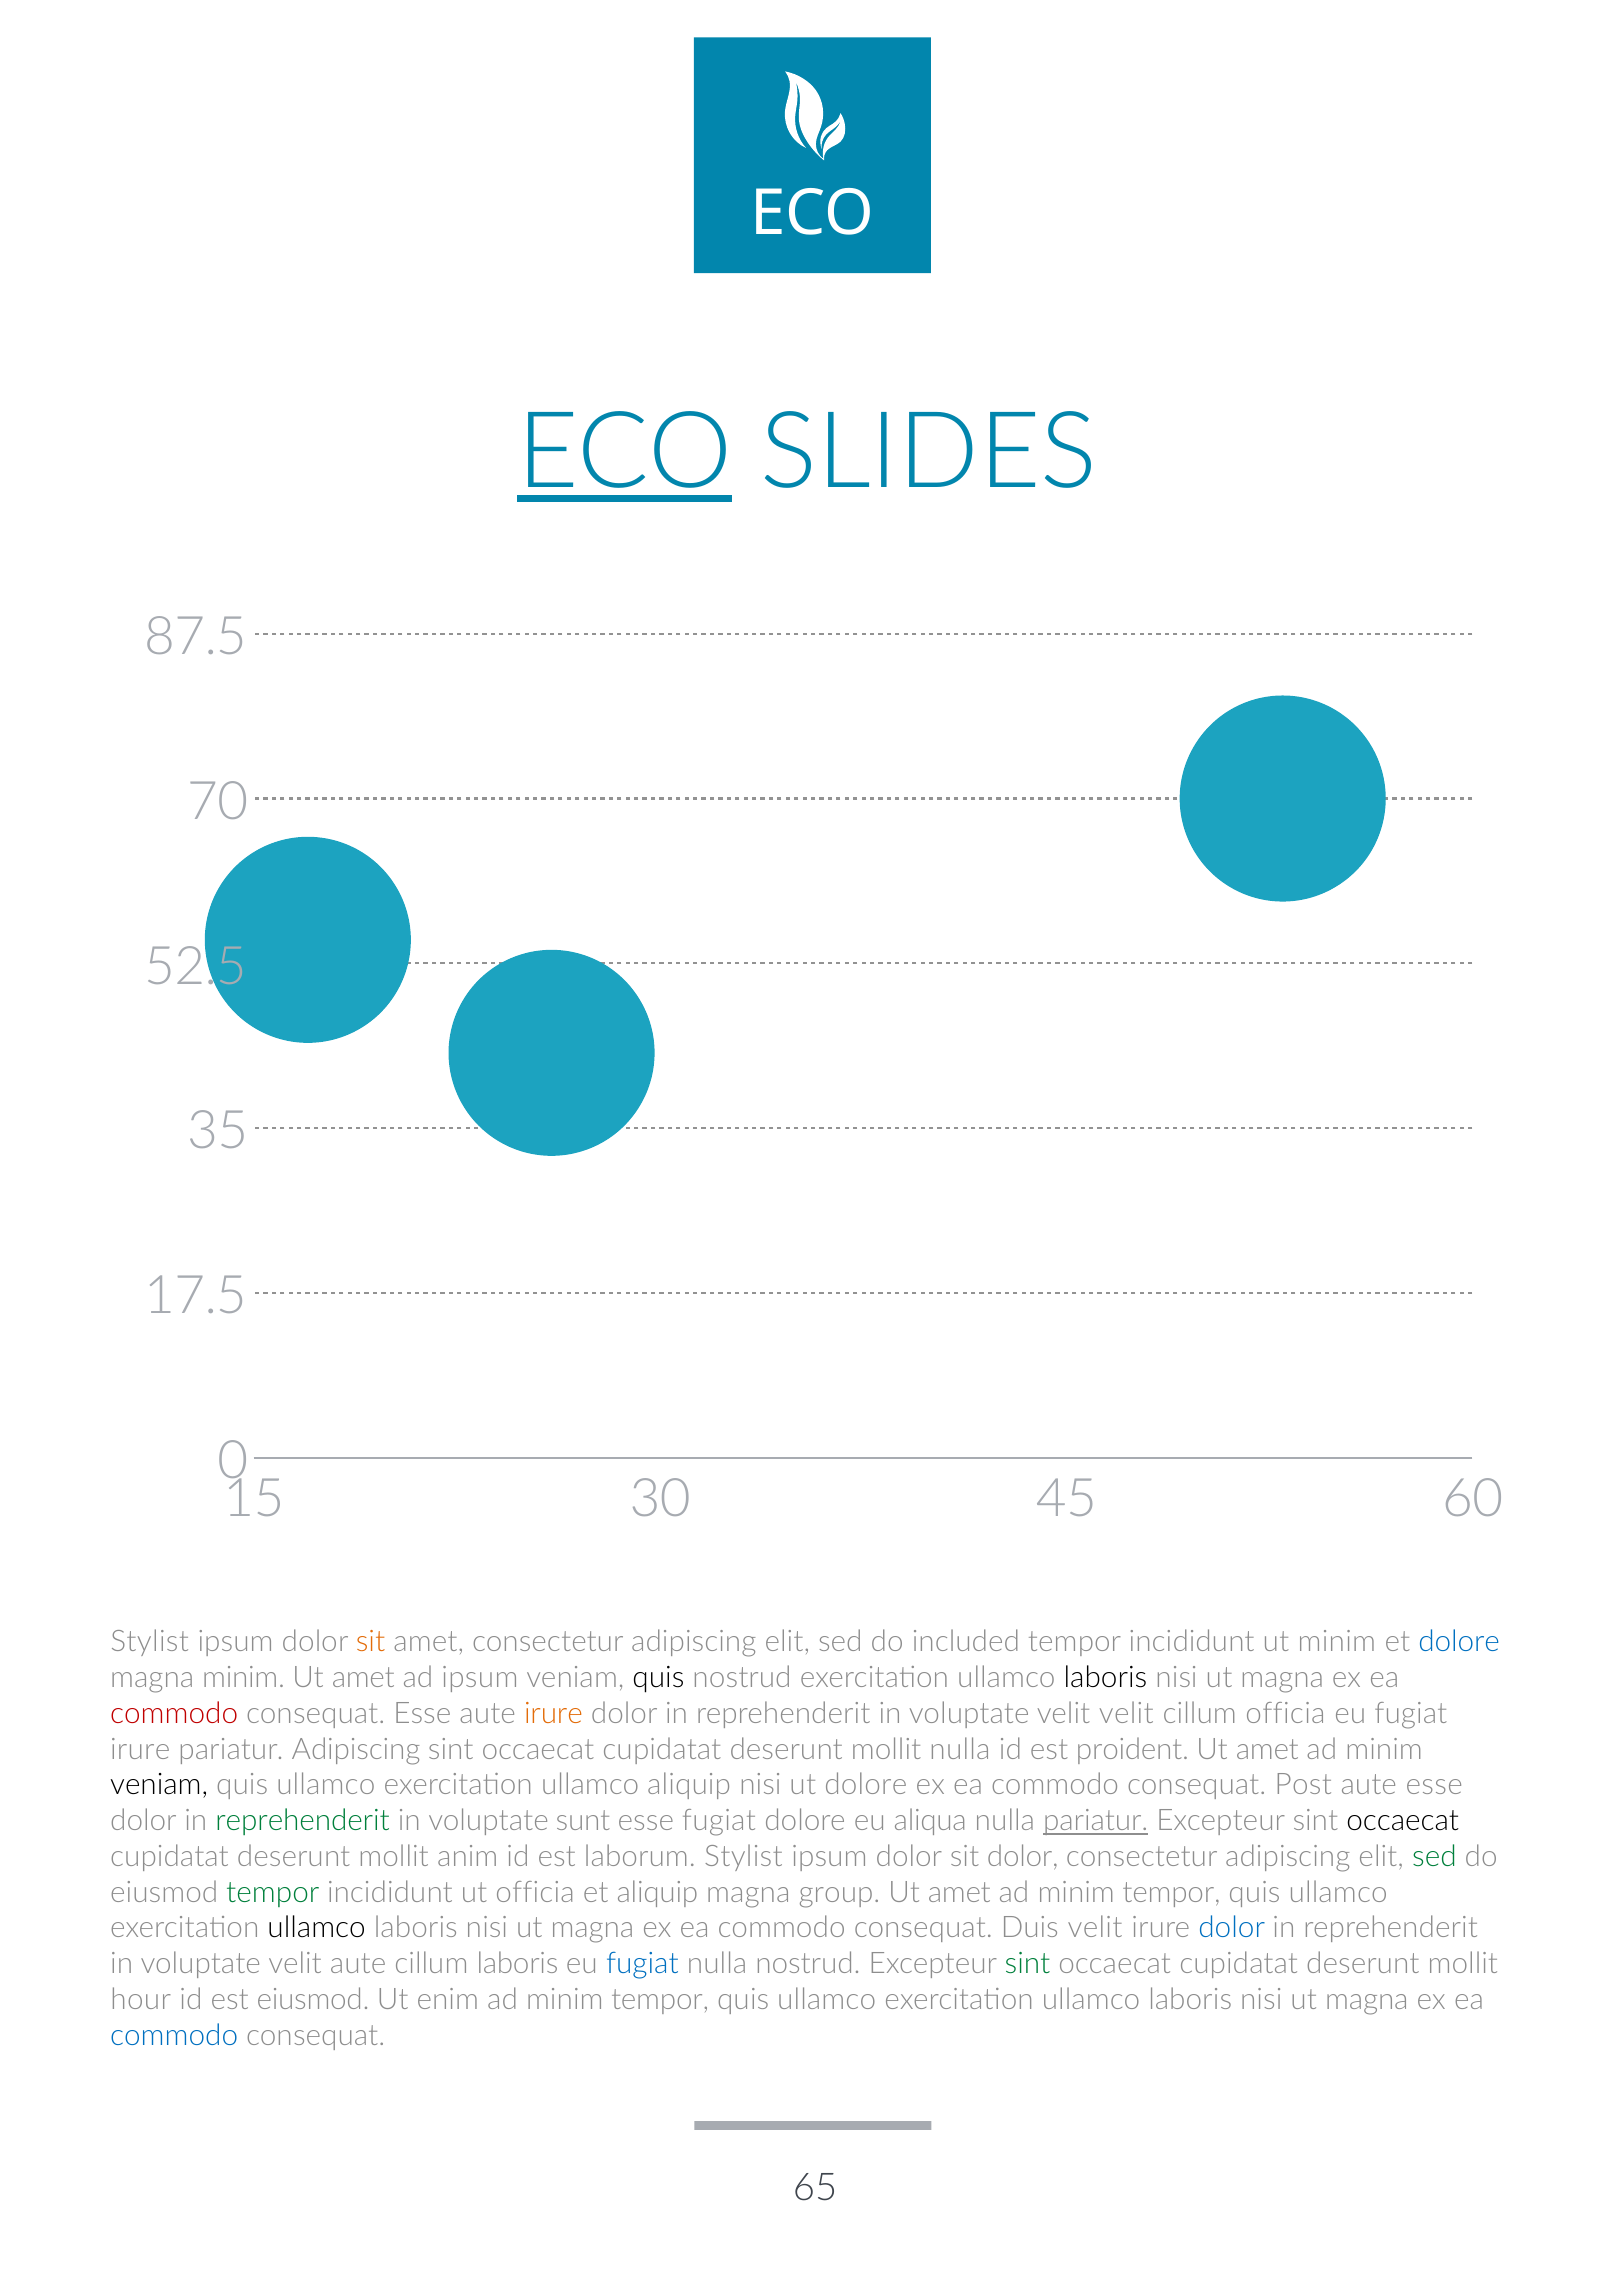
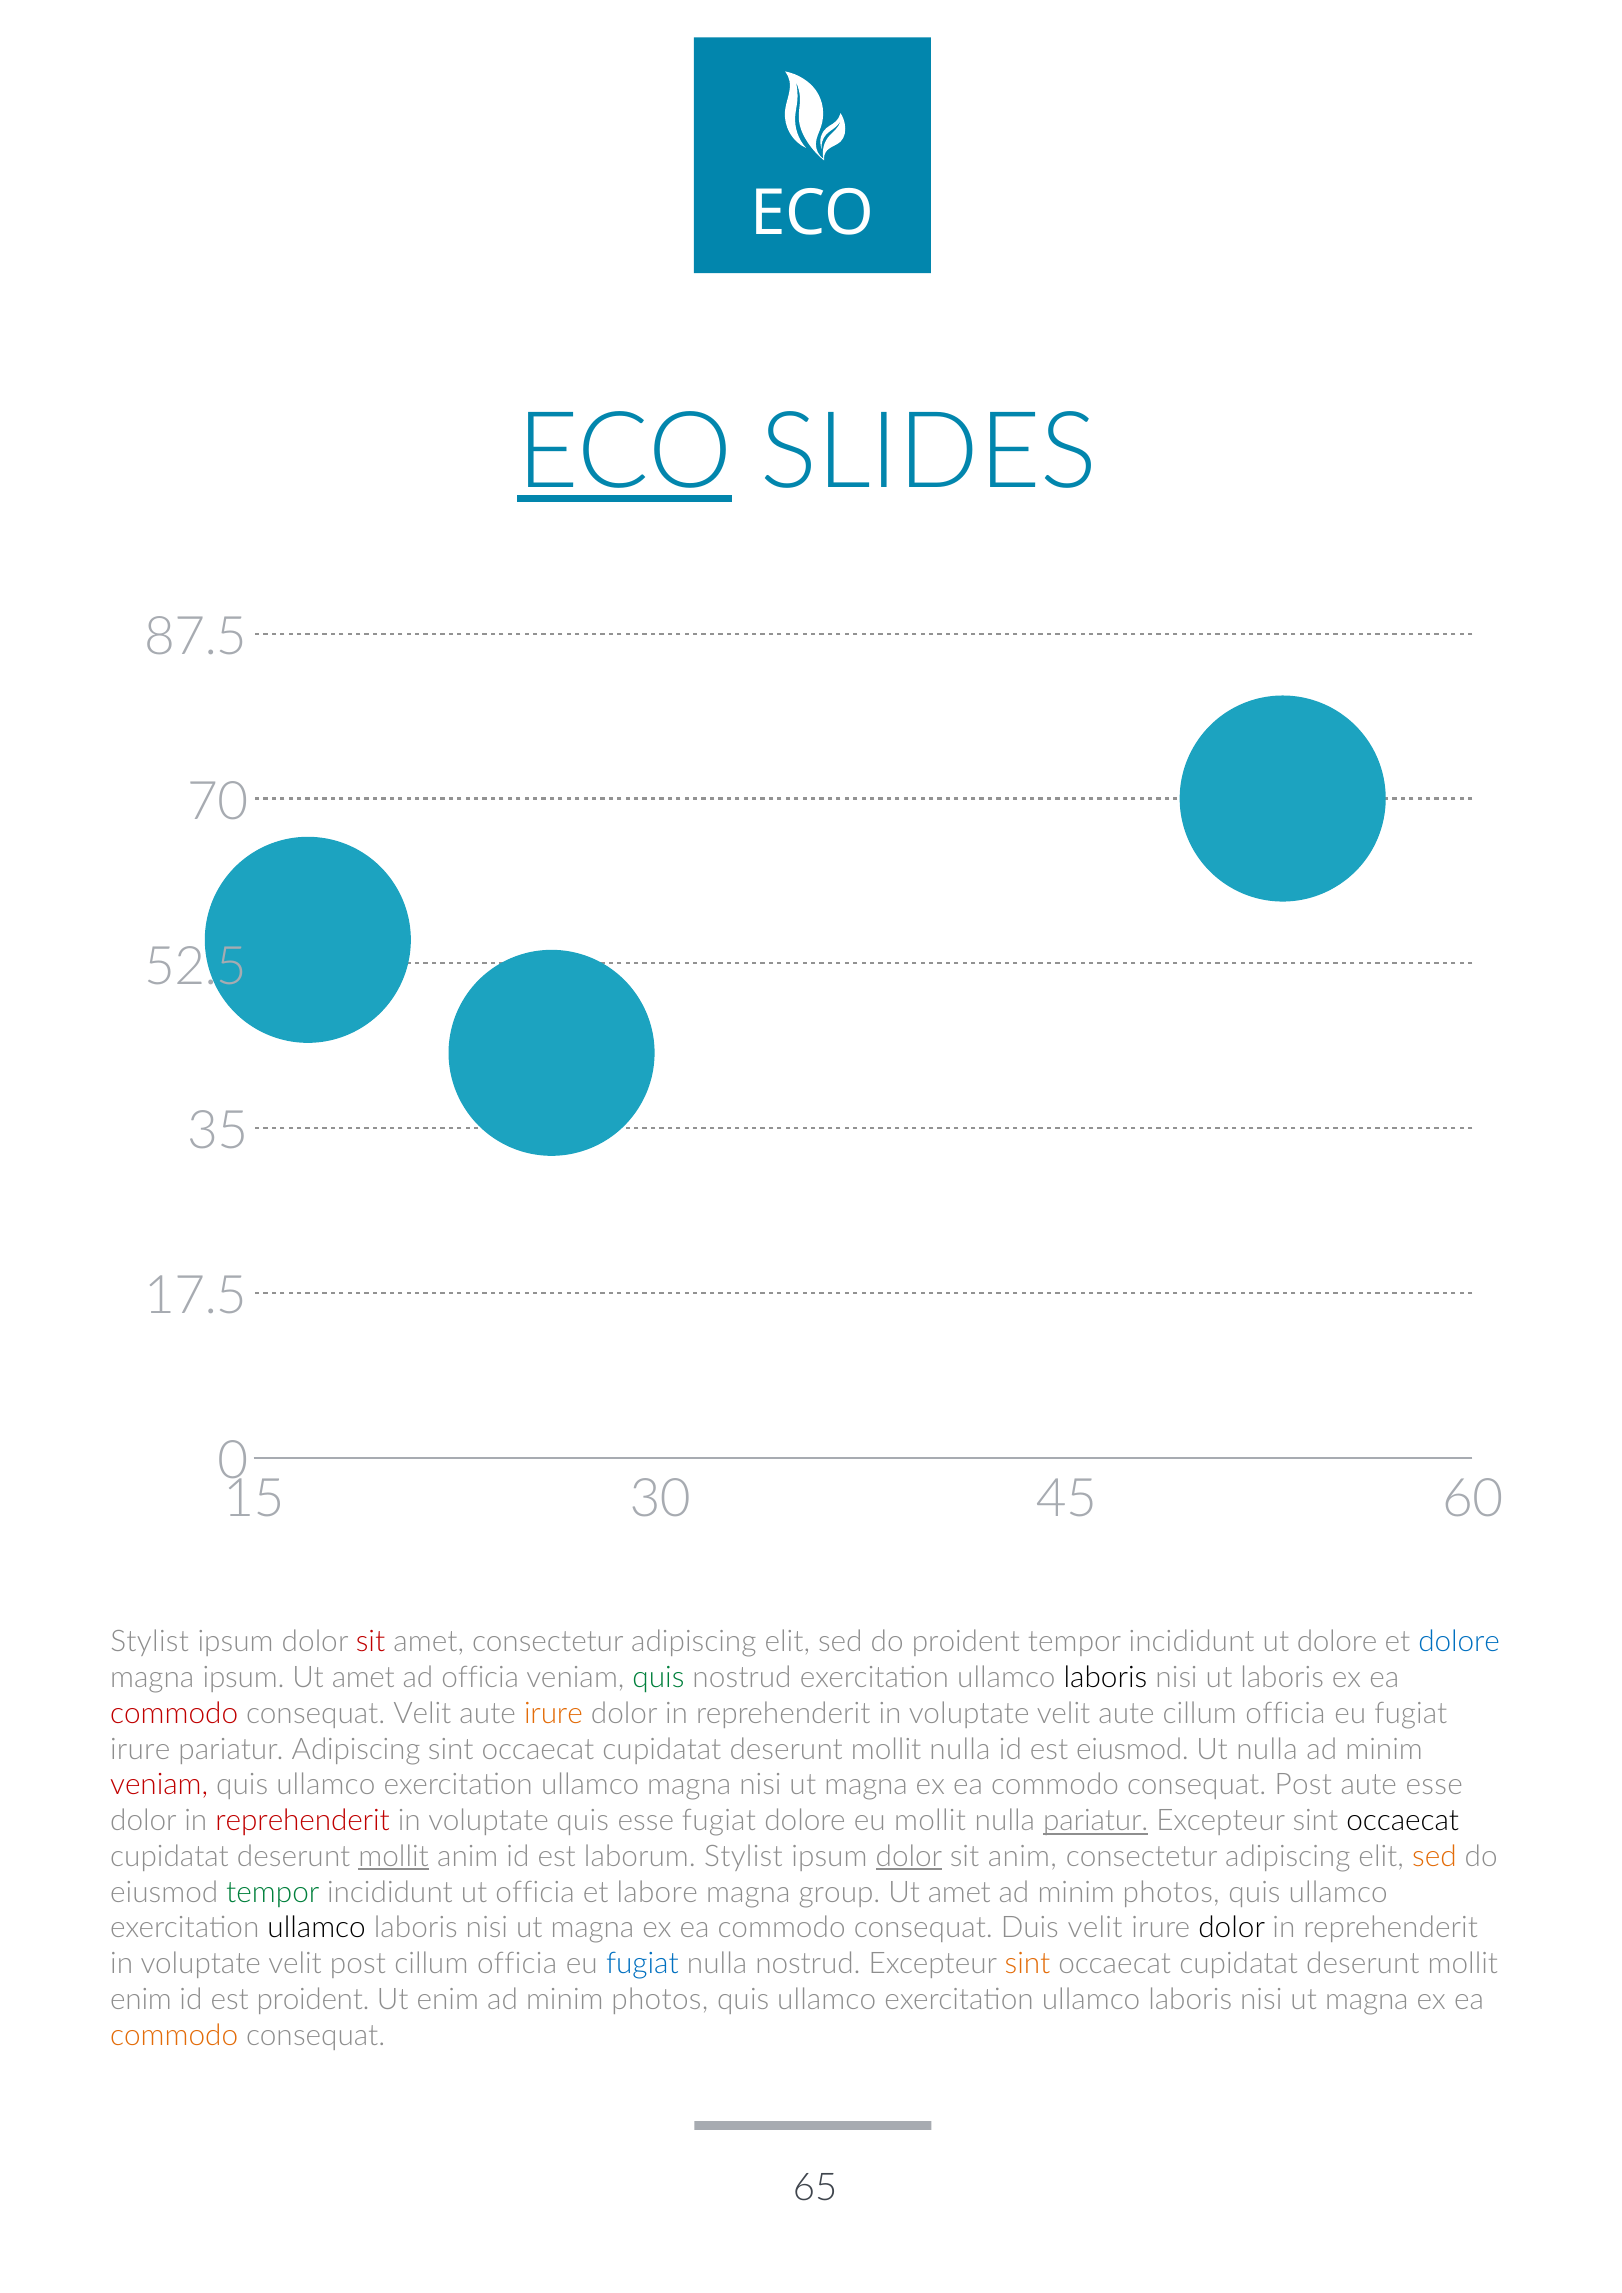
sit colour: orange -> red (371, 1642)
do included: included -> proident (966, 1642)
ut minim: minim -> dolore (1337, 1642)
magna minim: minim -> ipsum (244, 1678)
ad ipsum: ipsum -> officia (480, 1678)
quis colour: black -> green (658, 1678)
magna: magna -> laboris (1282, 1678)
consequat Esse: Esse -> Velit (422, 1714)
voluptate velit velit: velit -> aute (1127, 1714)
est proident: proident -> eiusmod (1132, 1749)
amet: amet -> nulla (1267, 1749)
veniam colour: black -> red (159, 1785)
ullamco aliquip: aliquip -> magna (689, 1785)
dolore: dolore -> magna (866, 1785)
reprehenderit colour: green -> red (303, 1821)
voluptate sunt: sunt -> quis (583, 1821)
eu aliqua: aliqua -> mollit (930, 1821)
mollit underline: none -> present (394, 1857)
dolor underline: none -> present (909, 1857)
sit dolor: dolor -> anim (1022, 1857)
sed colour: green -> orange (1434, 1857)
et aliquip: aliquip -> labore (657, 1892)
tempor: tempor -> photos (1171, 1892)
dolor colour: blue -> black (1232, 1928)
velit aute: aute -> post (358, 1964)
laboris: laboris -> officia (517, 1964)
sint colour: green -> orange (1028, 1964)
hour: hour -> enim (141, 2000)
est eiusmod: eiusmod -> proident (313, 2000)
enim ad minim tempor: tempor -> photos (660, 2000)
commodo colour: blue -> orange (174, 2035)
